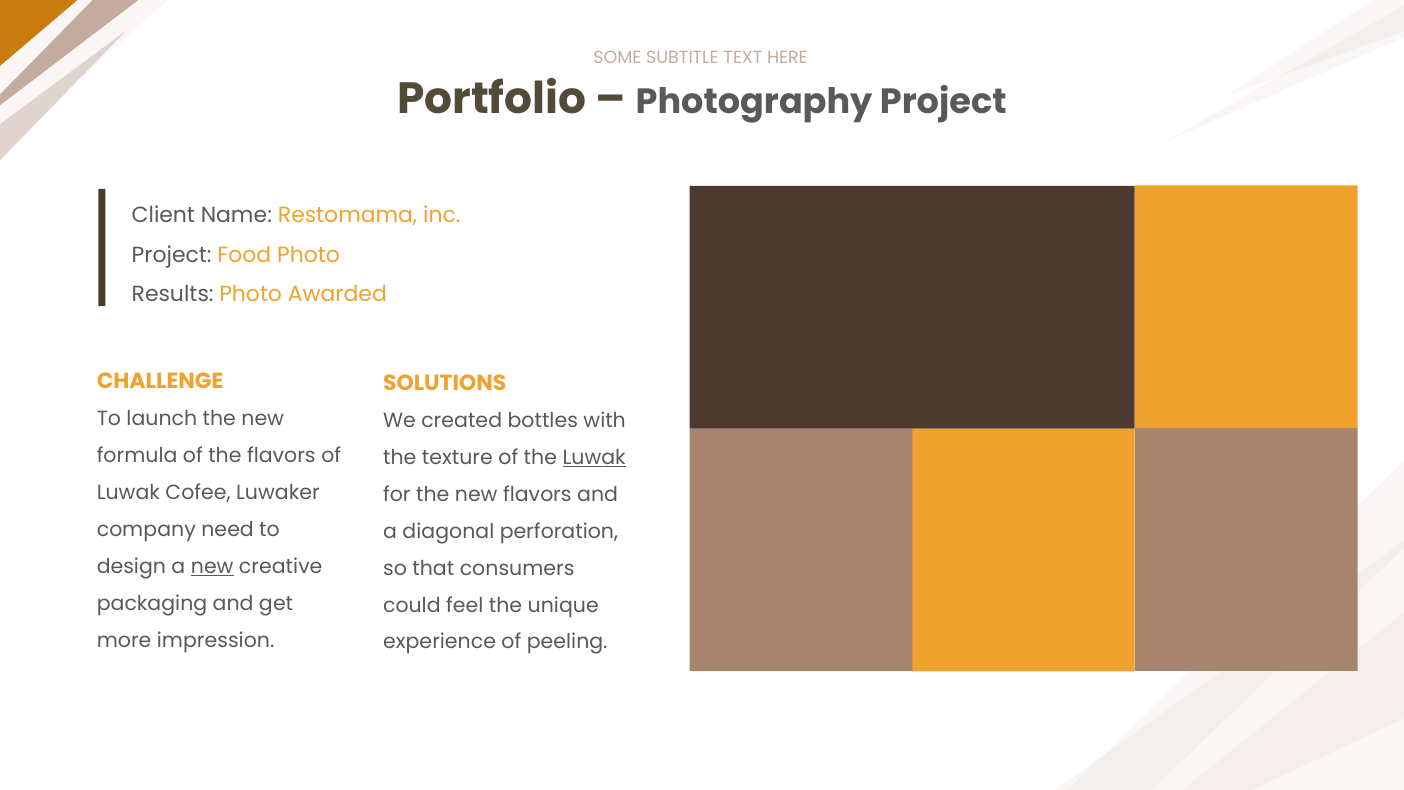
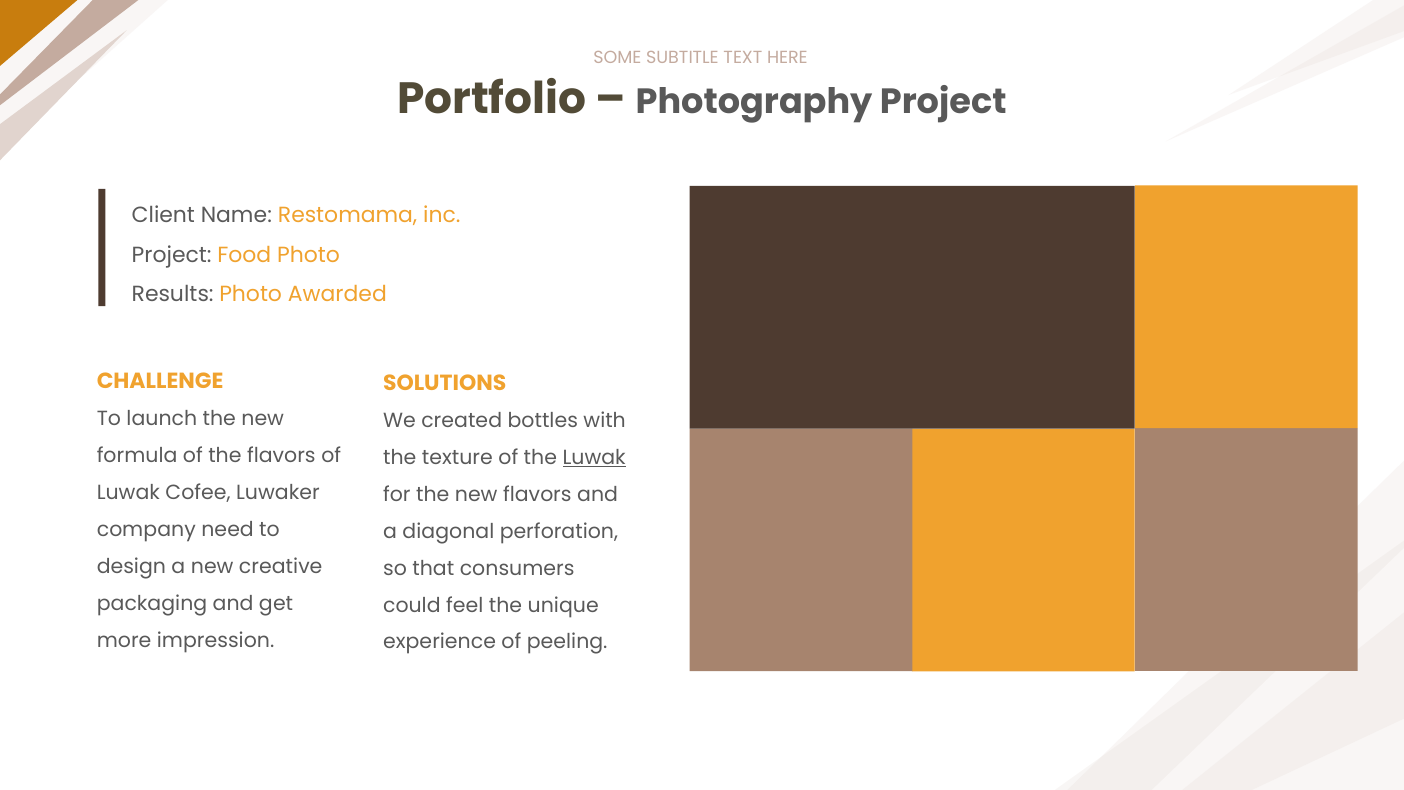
new underline: present -> none (212, 566)
